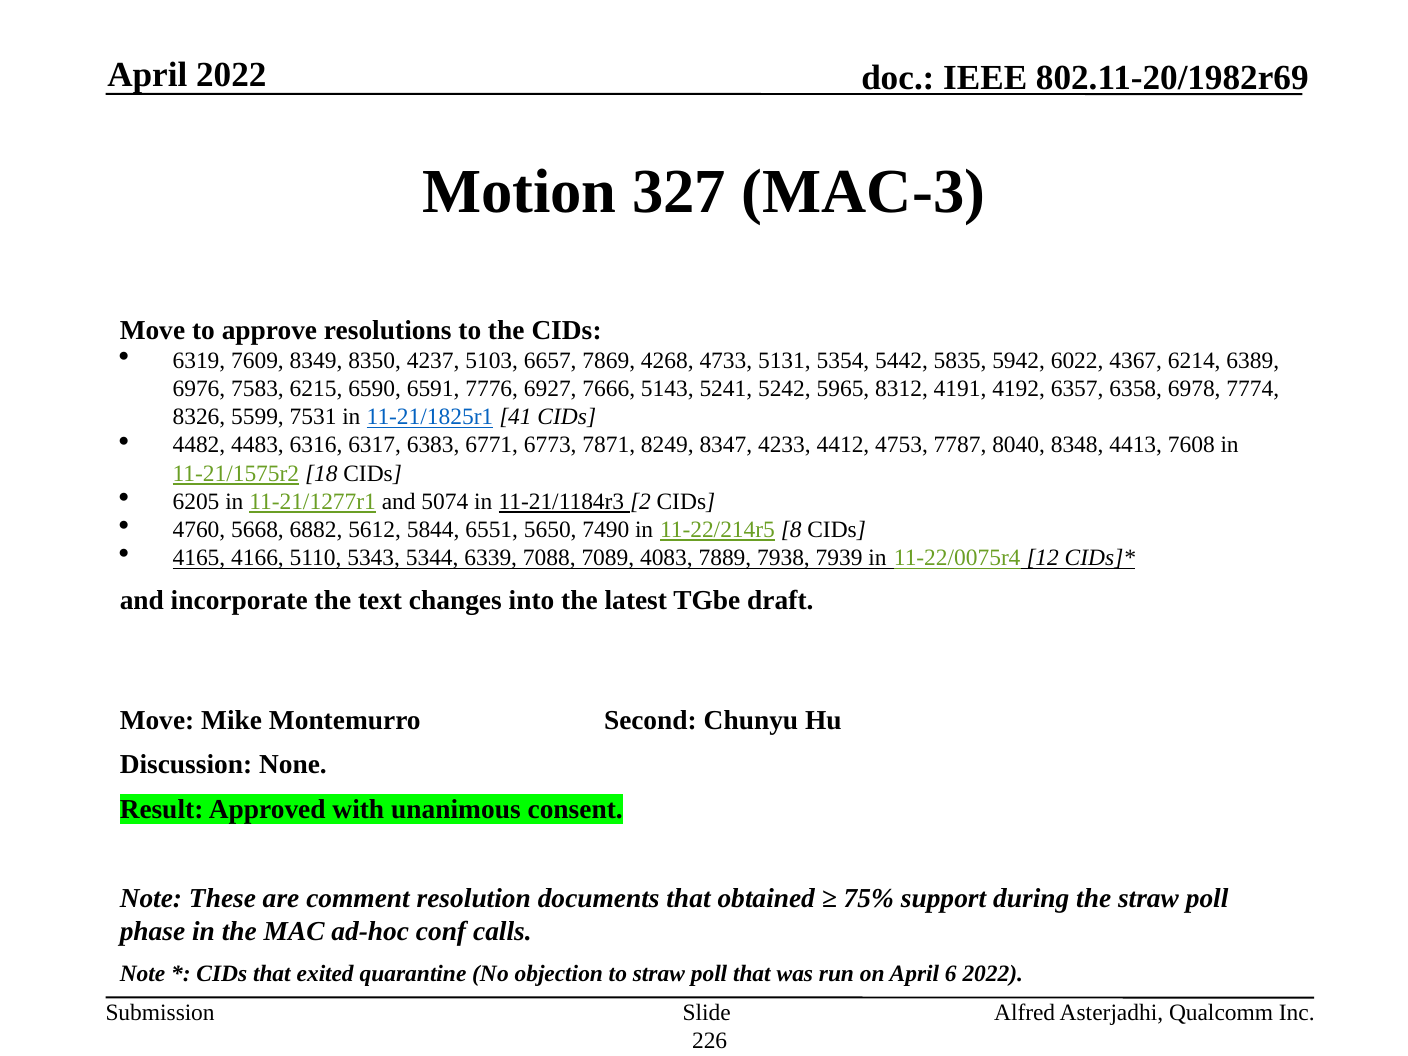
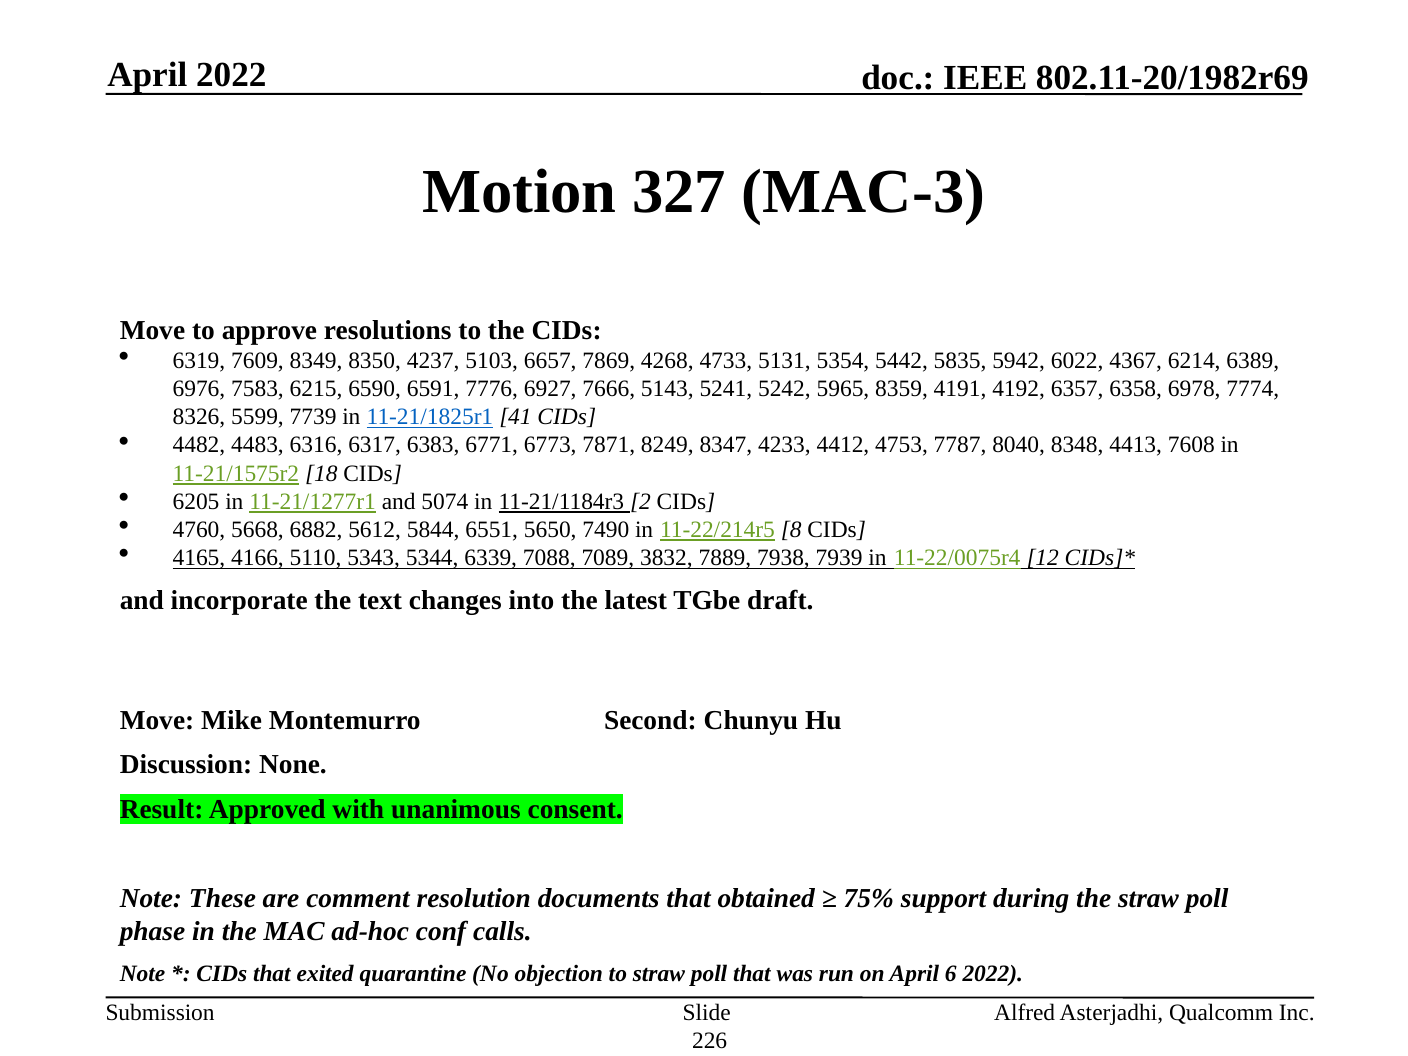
8312: 8312 -> 8359 (902, 389)
7531: 7531 -> 7739 (313, 417)
4083: 4083 -> 3832 (666, 558)
